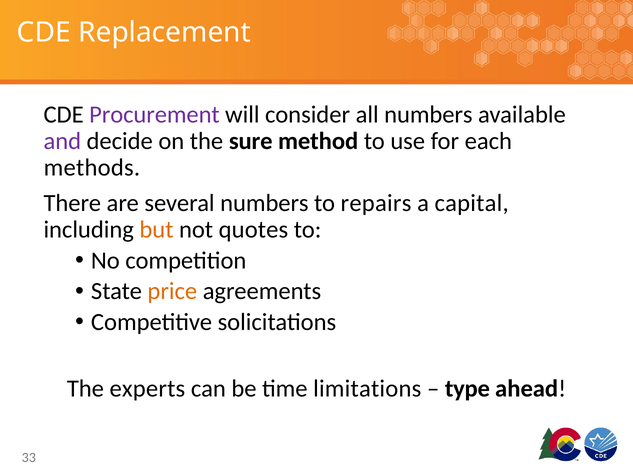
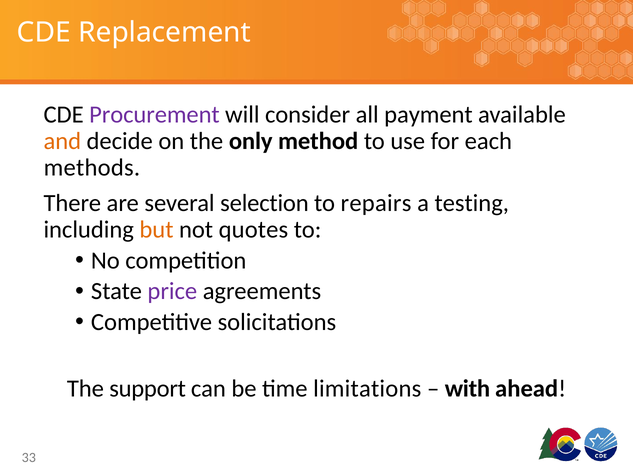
all numbers: numbers -> payment (428, 114)
and colour: purple -> orange (62, 141)
sure: sure -> only (251, 141)
several numbers: numbers -> selection (264, 203)
capital: capital -> testing (472, 203)
price colour: orange -> purple (172, 291)
experts: experts -> support (148, 388)
type: type -> with (467, 388)
